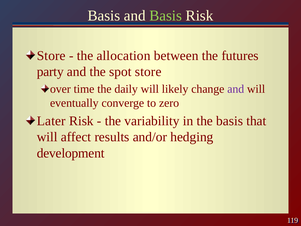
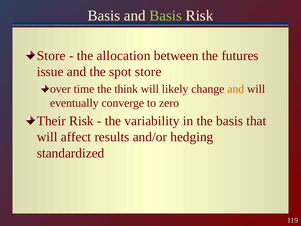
party: party -> issue (50, 72)
daily: daily -> think (126, 89)
and colour: purple -> orange (236, 89)
Later: Later -> Their (51, 121)
development: development -> standardized (71, 153)
